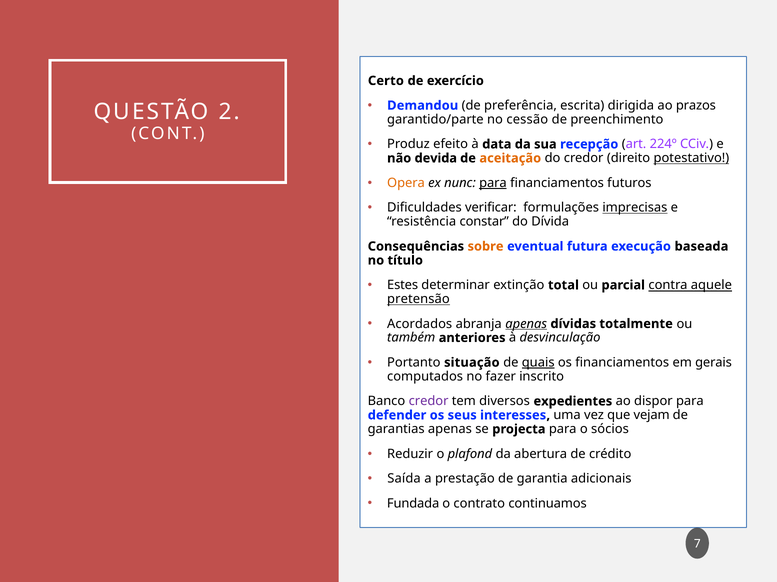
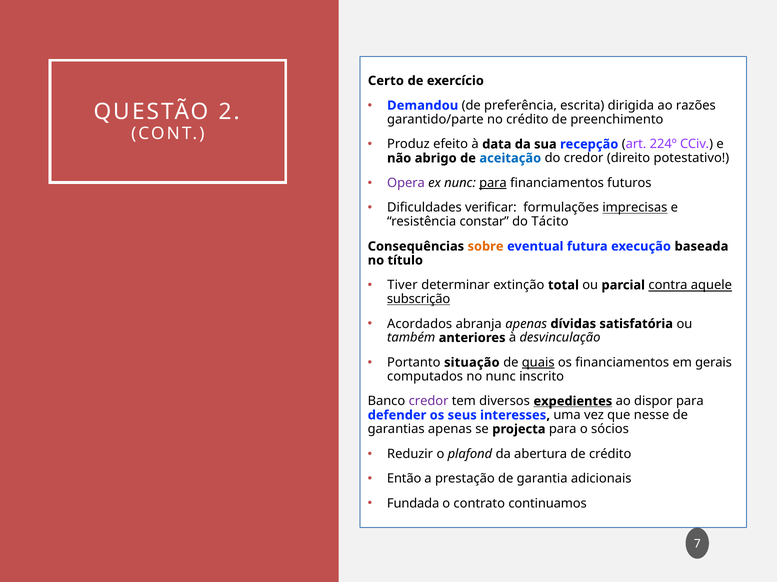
prazos: prazos -> razões (696, 106)
no cessão: cessão -> crédito (527, 120)
devida: devida -> abrigo (436, 158)
aceitação colour: orange -> blue (510, 158)
potestativo underline: present -> none (691, 158)
Opera colour: orange -> purple (406, 183)
Dívida: Dívida -> Tácito (550, 222)
Estes: Estes -> Tiver (402, 285)
pretensão: pretensão -> subscrição (419, 299)
apenas underline: present -> none (526, 324)
totalmente: totalmente -> satisfatória (636, 324)
no fazer: fazer -> nunc (501, 377)
expedientes underline: none -> present (573, 402)
vejam: vejam -> nesse (652, 416)
Saída: Saída -> Então (404, 479)
